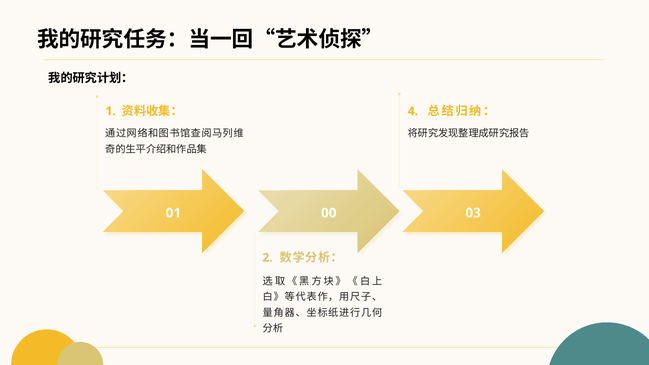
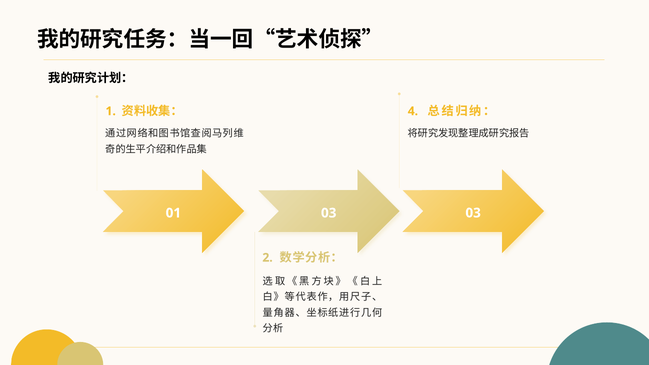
01 00: 00 -> 03 (329, 213)
